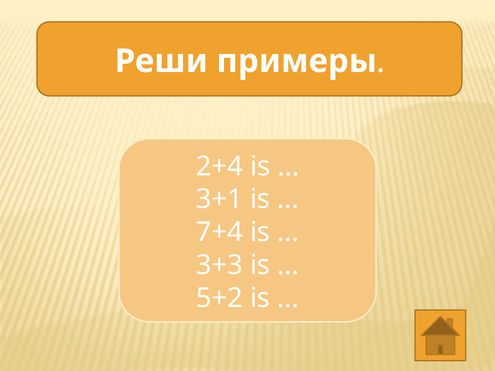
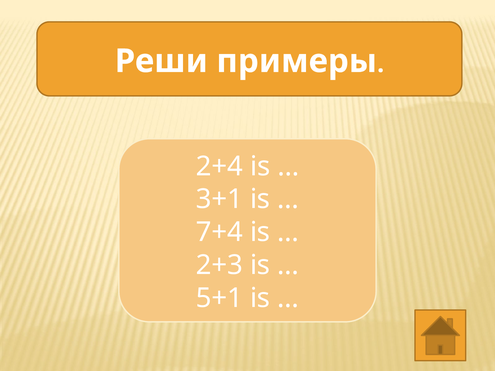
3+3: 3+3 -> 2+3 (219, 265)
5+2: 5+2 -> 5+1 (219, 298)
